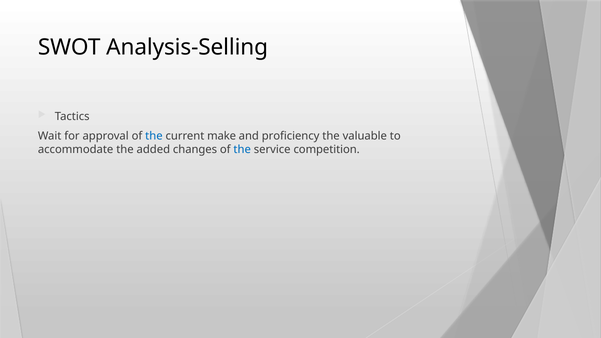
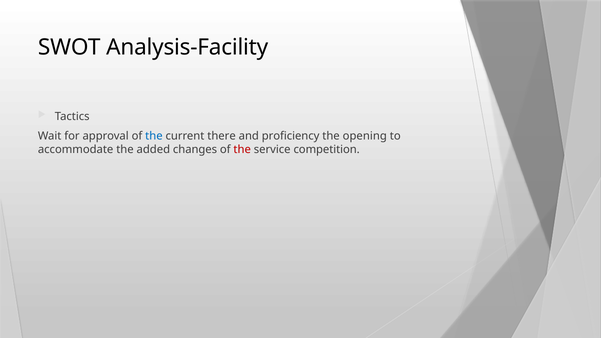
Analysis-Selling: Analysis-Selling -> Analysis-Facility (187, 47)
make: make -> there (222, 136)
valuable: valuable -> opening (365, 136)
the colour: blue -> red (242, 150)
